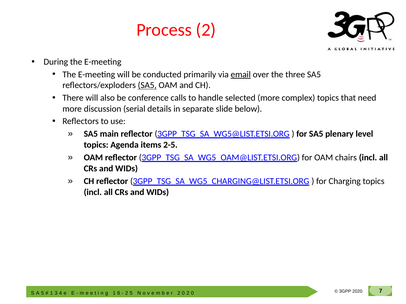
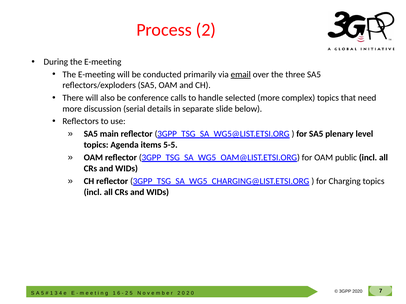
SA5 underline: present -> none (147, 85)
2-5: 2-5 -> 5-5 (170, 145)
chairs: chairs -> public (346, 158)
